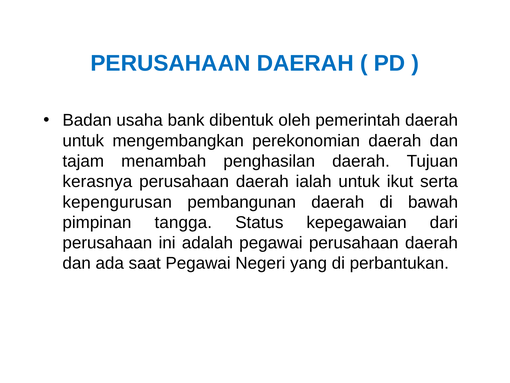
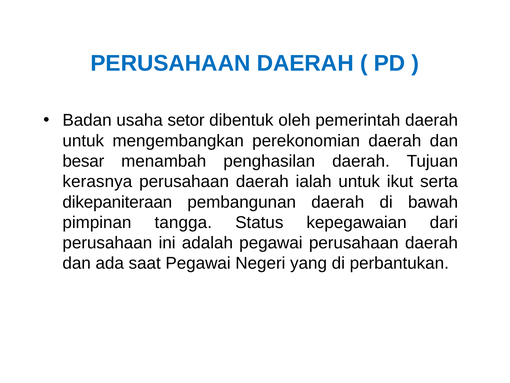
bank: bank -> setor (186, 120)
tajam: tajam -> besar (83, 161)
kepengurusan: kepengurusan -> dikepaniteraan (117, 202)
